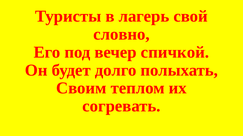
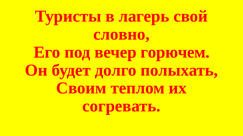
спичкой: спичкой -> горючем (175, 52)
